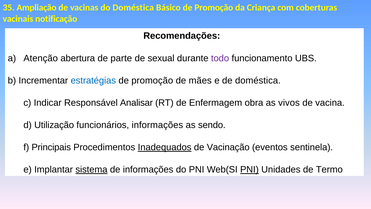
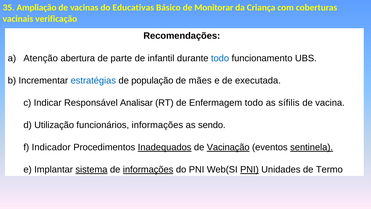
do Doméstica: Doméstica -> Educativas (133, 8)
Básico de Promoção: Promoção -> Monitorar (214, 8)
notificação: notificação -> verificação (56, 19)
sexual: sexual -> infantil (161, 58)
todo colour: purple -> blue (220, 58)
promoção: promoção -> população (152, 80)
de doméstica: doméstica -> executada (258, 80)
Enfermagem obra: obra -> todo (254, 103)
vivos: vivos -> sífilis (289, 103)
Principais: Principais -> Indicador (51, 147)
Vacinação underline: none -> present (228, 147)
sentinela underline: none -> present (312, 147)
informações underline: none -> present (148, 169)
